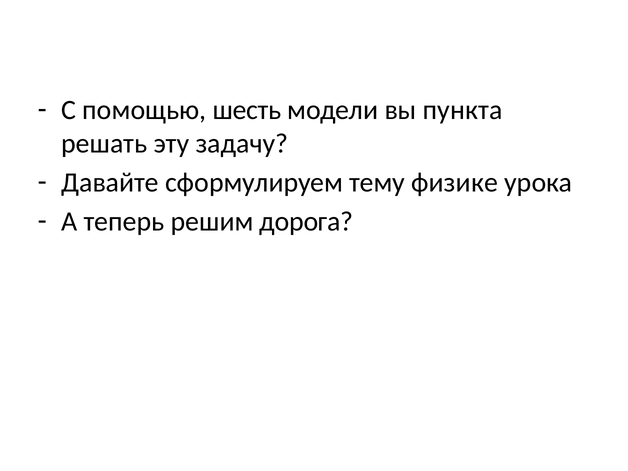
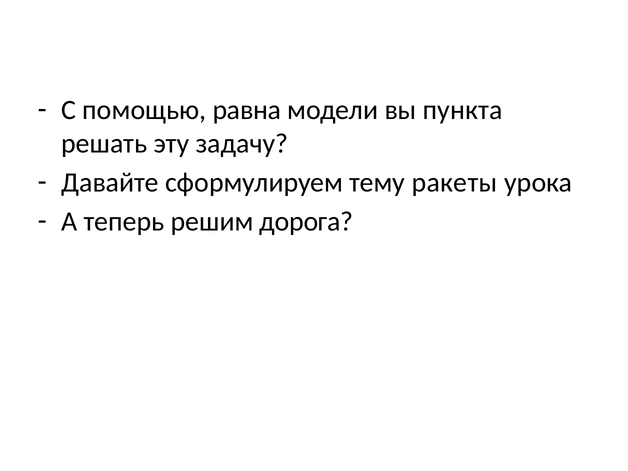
шесть: шесть -> равна (247, 110)
физике: физике -> ракеты (455, 183)
